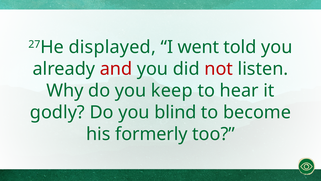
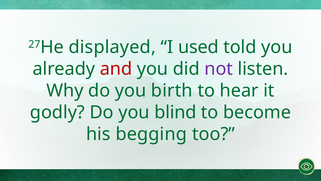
went: went -> used (198, 47)
not colour: red -> purple (219, 69)
keep: keep -> birth (172, 90)
formerly: formerly -> begging (151, 134)
